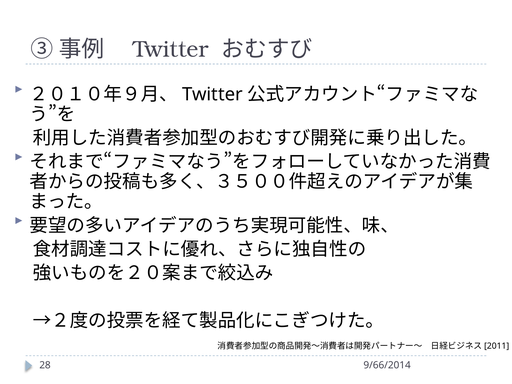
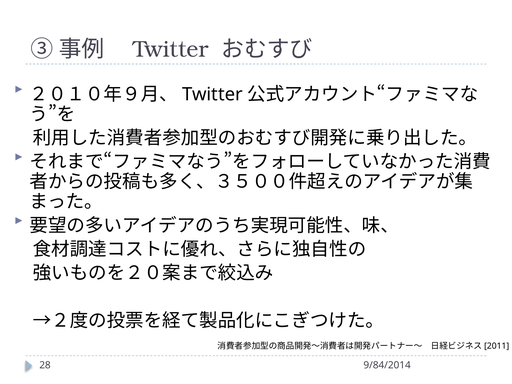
9/66/2014: 9/66/2014 -> 9/84/2014 (387, 365)
